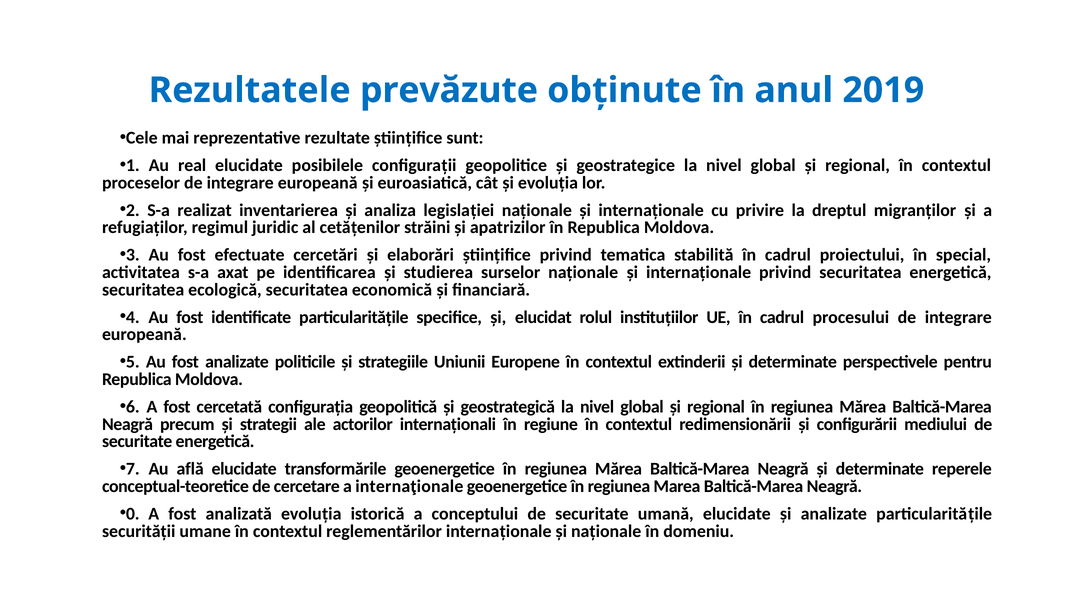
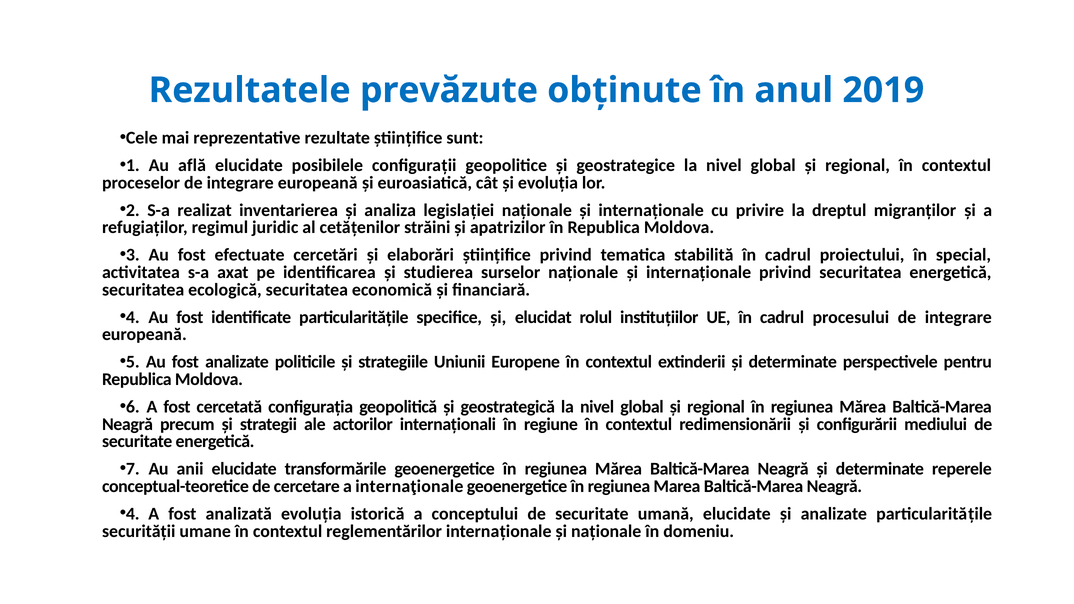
real: real -> află (192, 165)
află: află -> anii (190, 469)
0: 0 -> 4 (133, 514)
